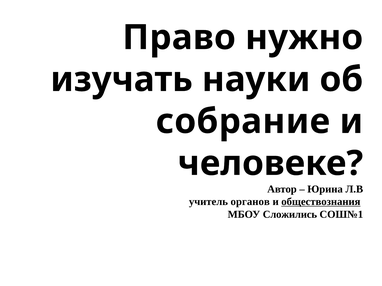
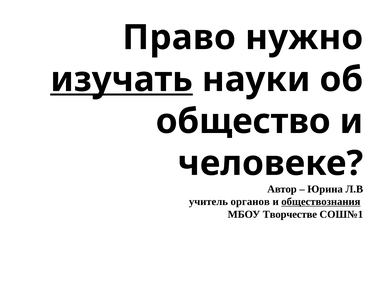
изучать underline: none -> present (122, 80)
собрание: собрание -> общество (243, 122)
Сложились: Сложились -> Творчестве (290, 215)
